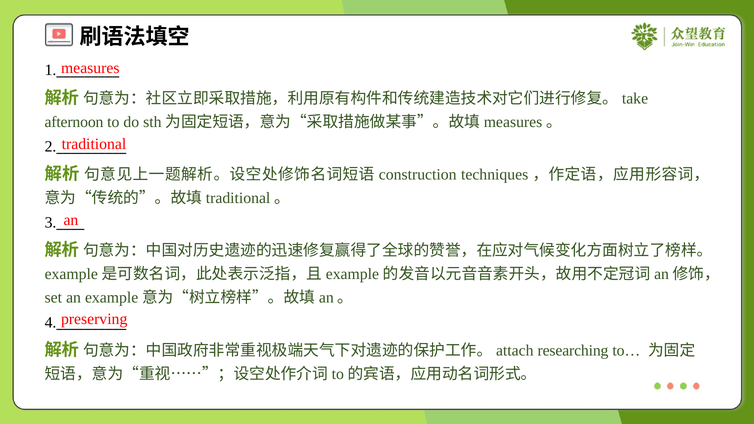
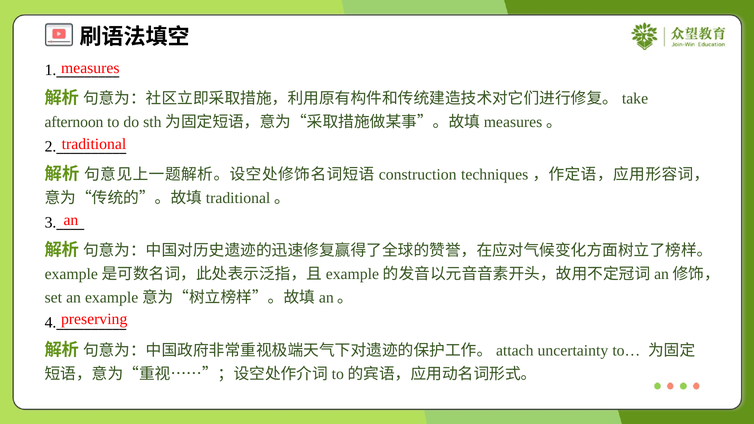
researching: researching -> uncertainty (573, 351)
